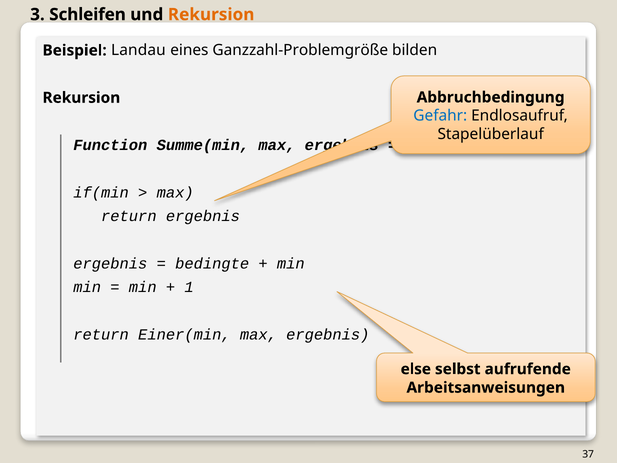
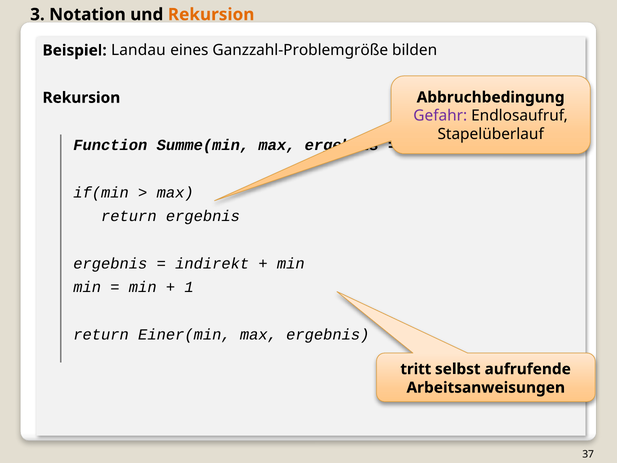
Schleifen: Schleifen -> Notation (87, 15)
Gefahr colour: blue -> purple (440, 116)
bedingte: bedingte -> indirekt (212, 263)
else: else -> tritt (416, 369)
